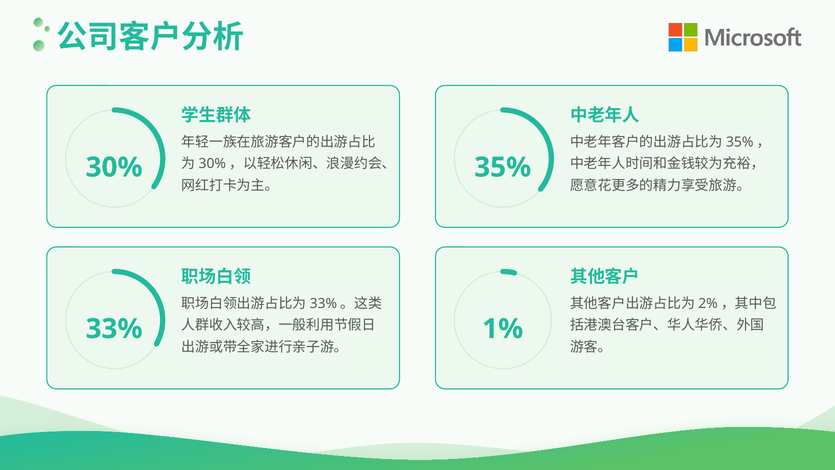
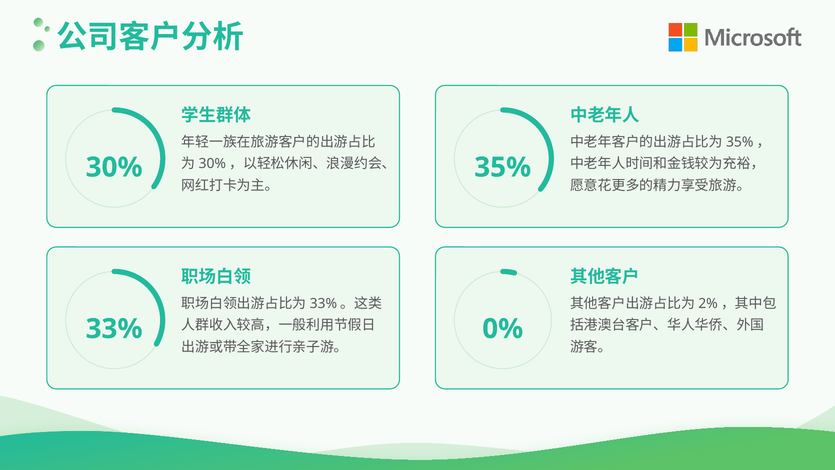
1%: 1% -> 0% (503, 329)
